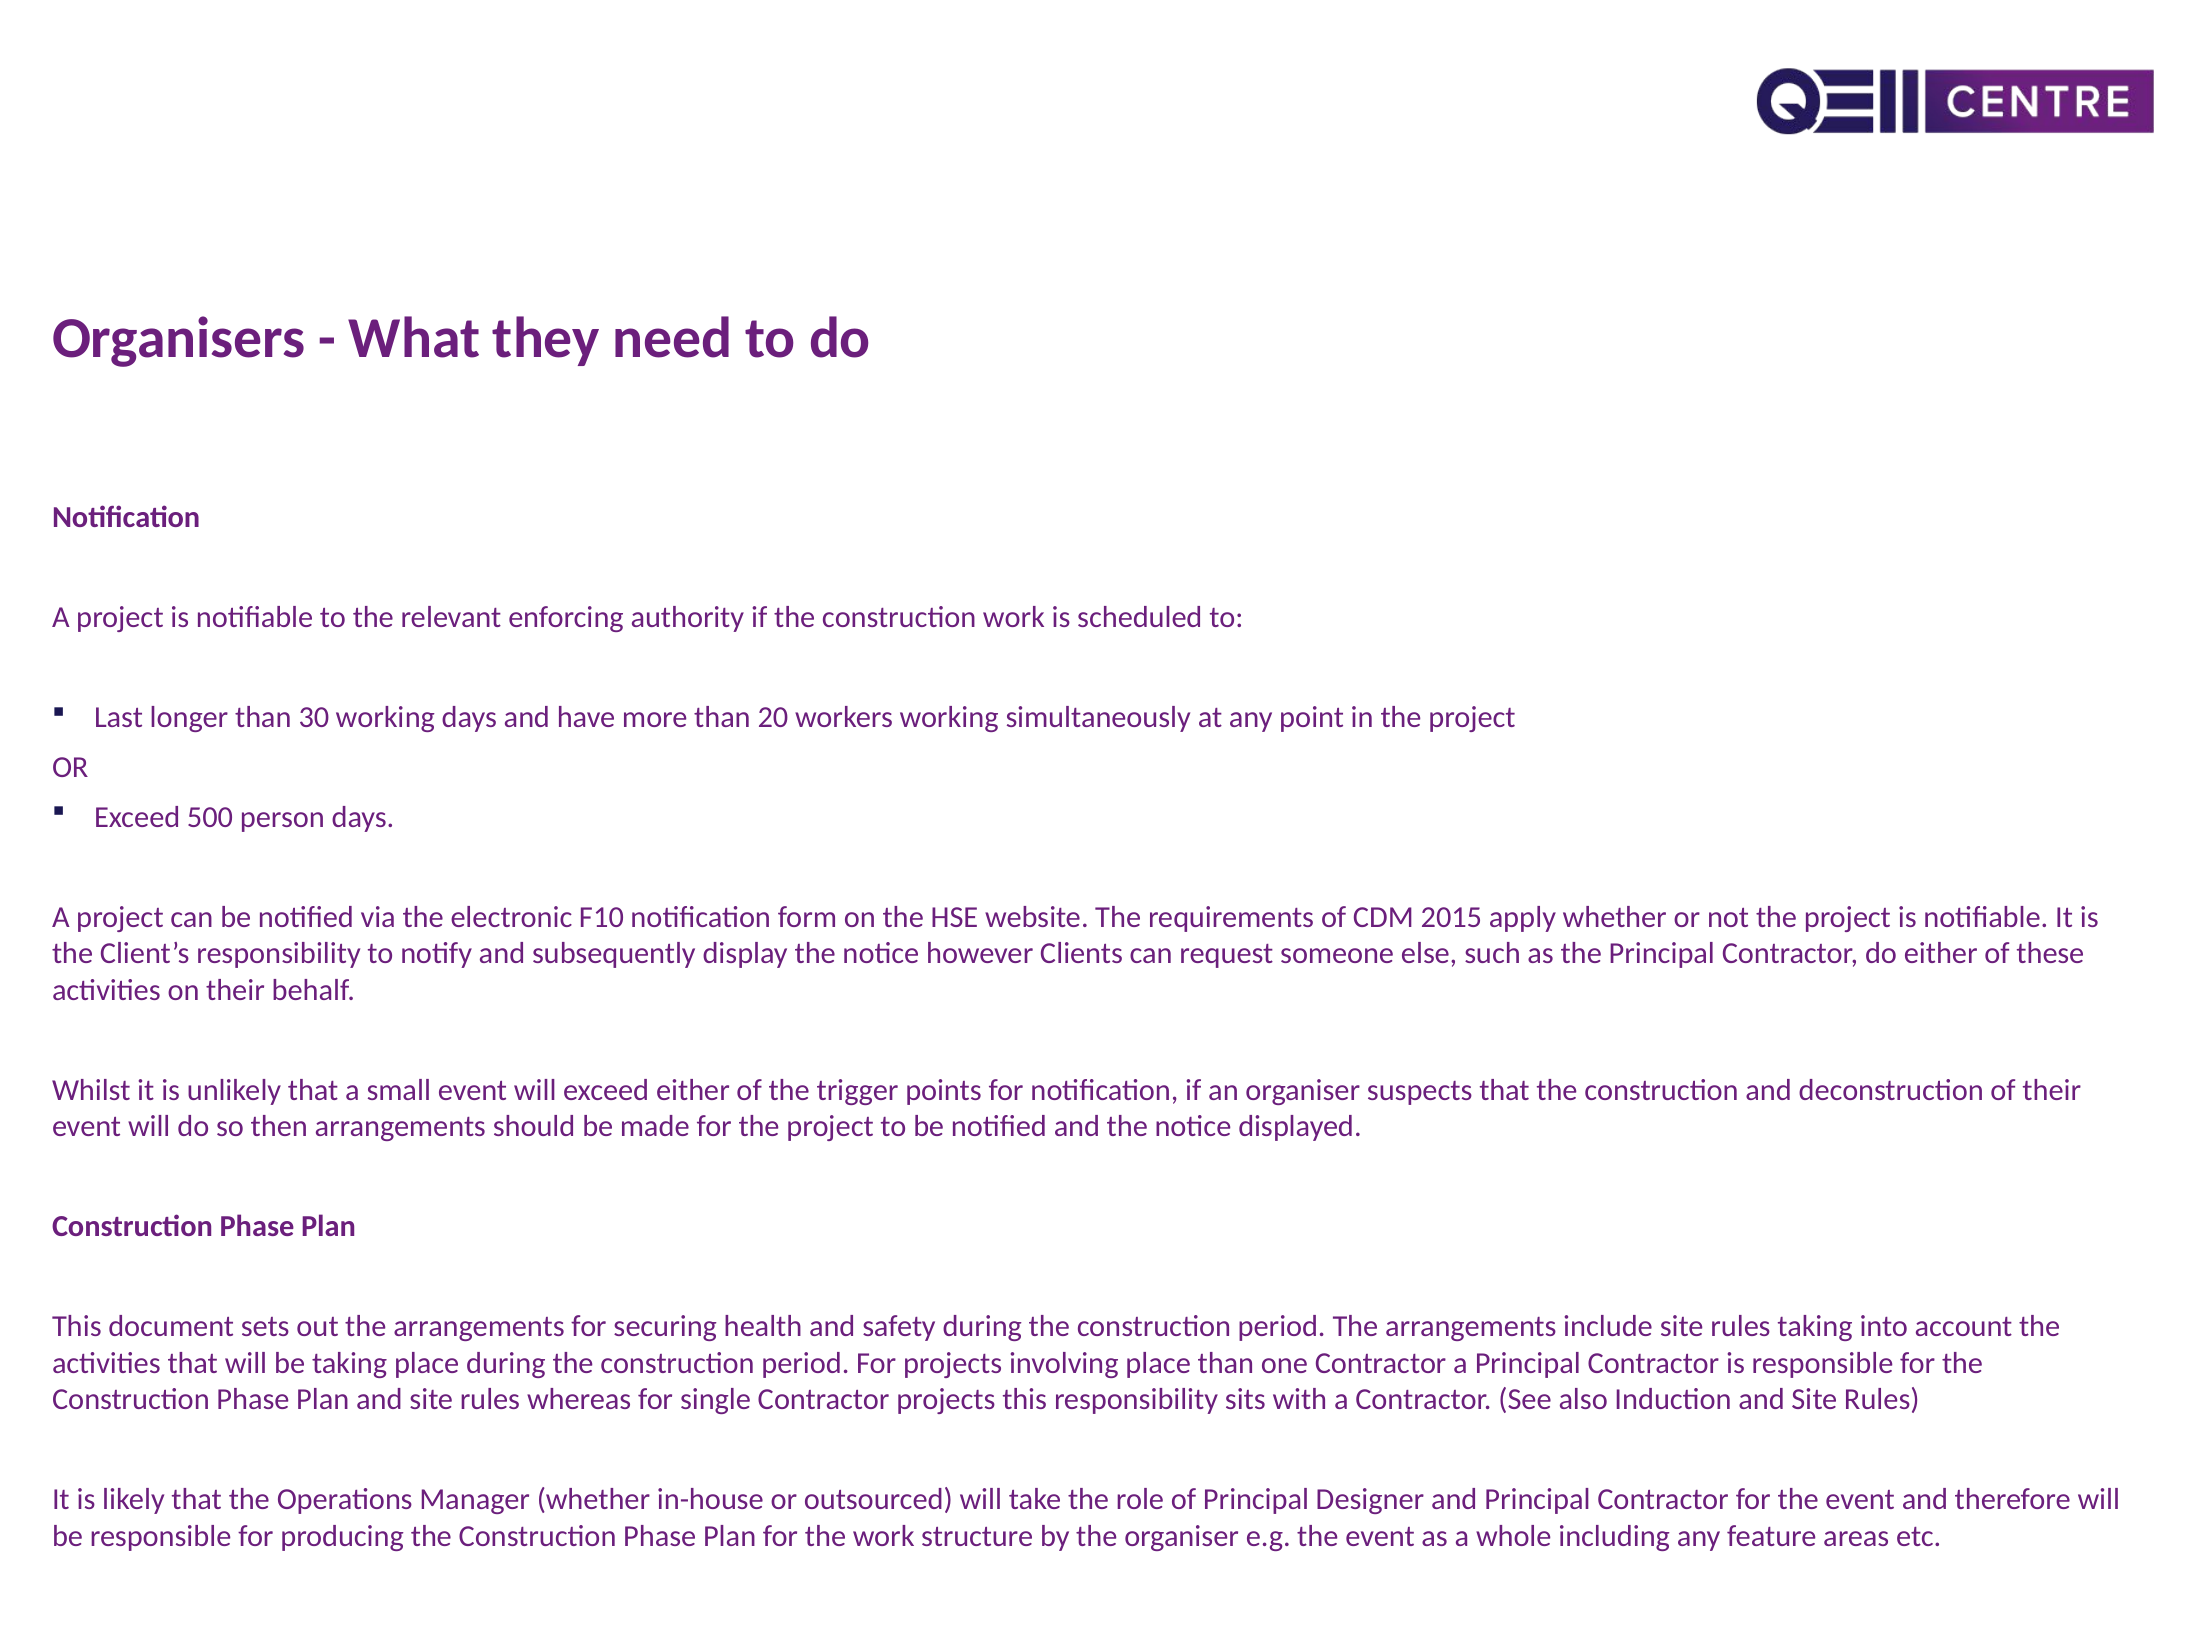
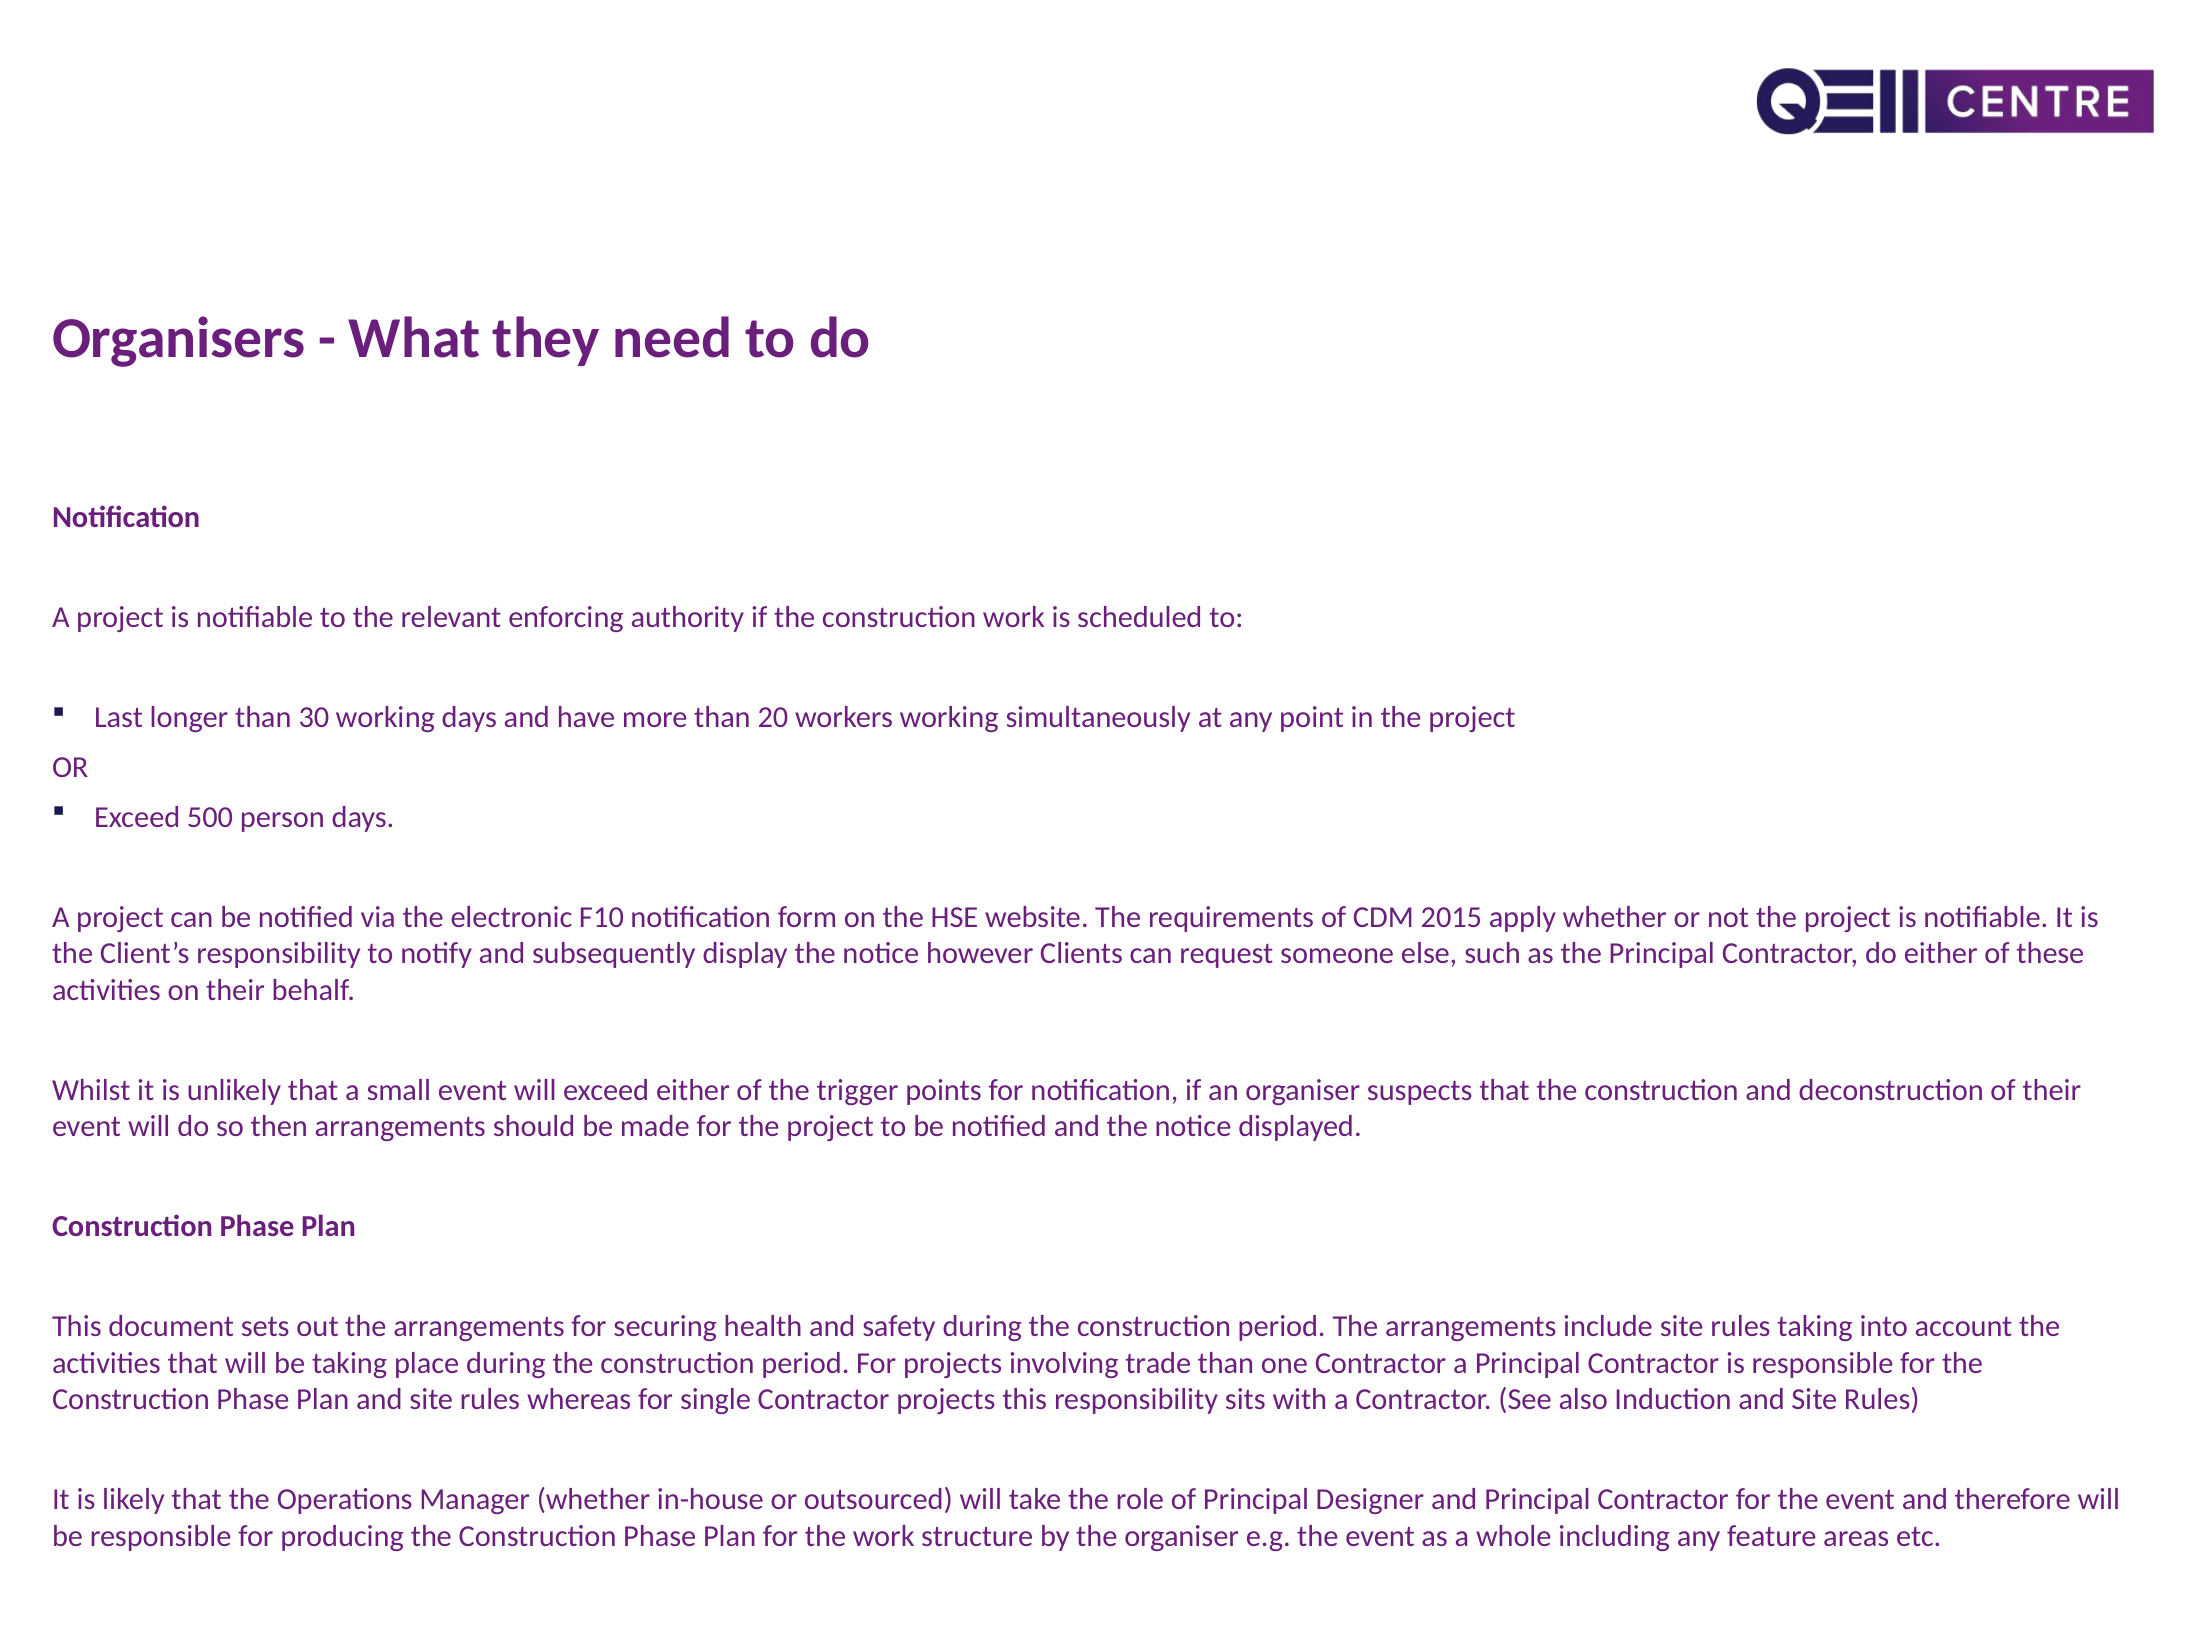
involving place: place -> trade (1158, 1363)
